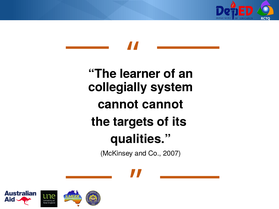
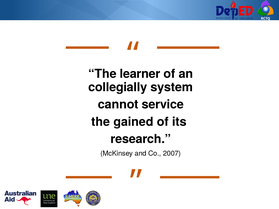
cannot cannot: cannot -> service (163, 105)
targets: targets -> gained (133, 122)
qualities: qualities -> research (141, 139)
